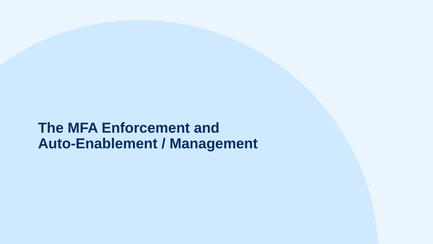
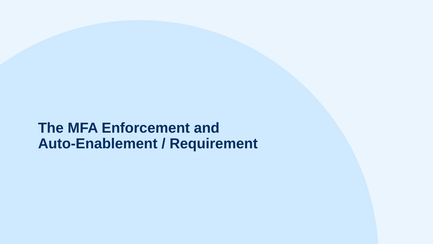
Management: Management -> Requirement (214, 143)
